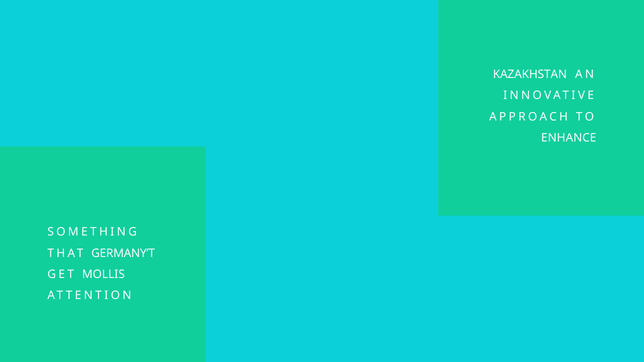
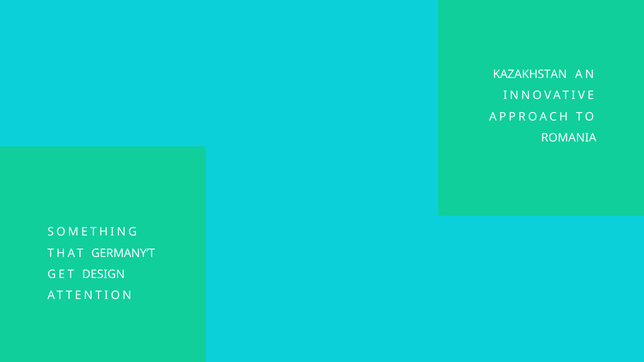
ENHANCE: ENHANCE -> ROMANIA (569, 138)
MOLLIS: MOLLIS -> DESIGN (103, 274)
